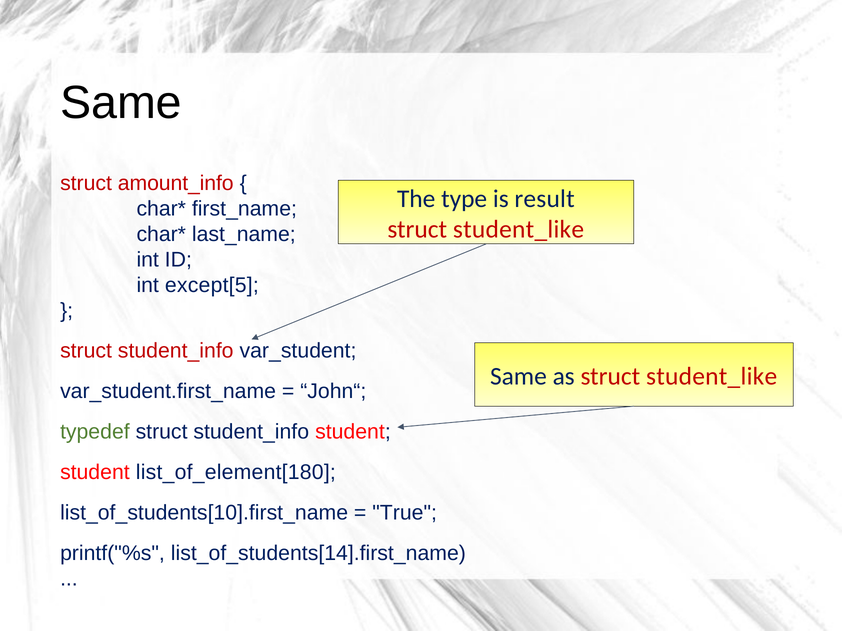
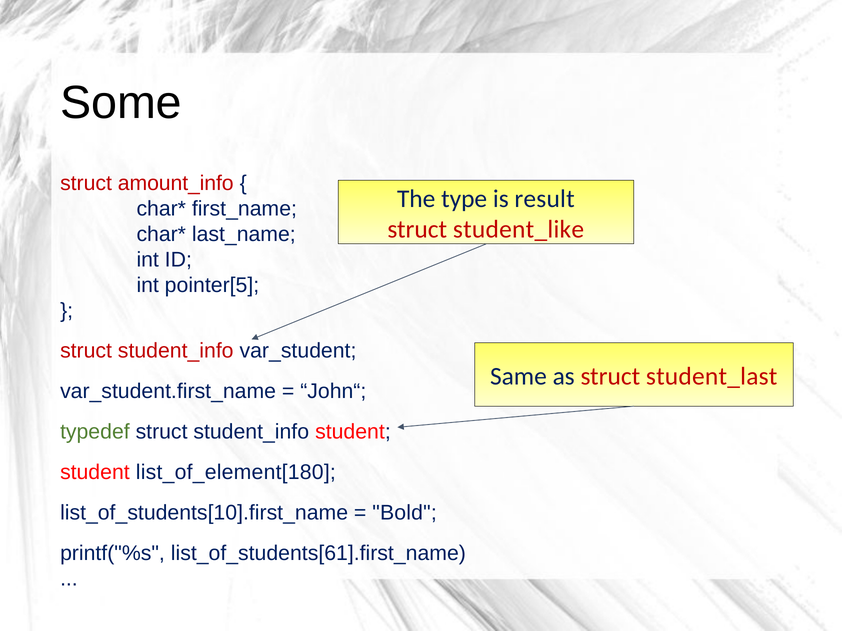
Same: Same -> Some (121, 103)
except[5: except[5 -> pointer[5 (212, 285)
as struct student_like: student_like -> student_last (712, 376)
True: True -> Bold (405, 513)
list_of_students[14].first_name: list_of_students[14].first_name -> list_of_students[61].first_name (318, 554)
